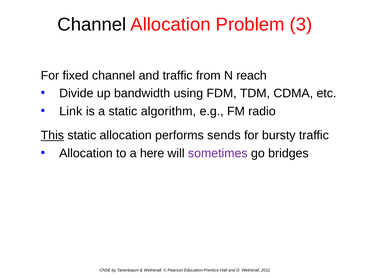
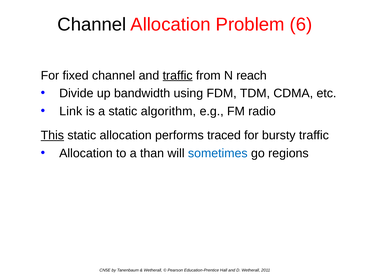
3: 3 -> 6 (301, 24)
traffic underline: none -> present (178, 75)
sends: sends -> traced (224, 135)
here: here -> than (152, 153)
sometimes colour: purple -> blue (218, 153)
bridges: bridges -> regions (288, 153)
